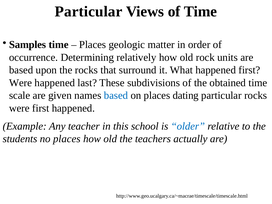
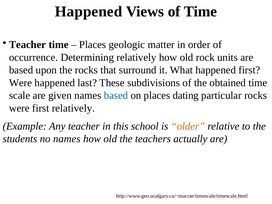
Particular: Particular -> Happened (89, 11)
Samples: Samples -> Teacher (28, 45)
first happened: happened -> relatively (73, 108)
older colour: blue -> orange (188, 126)
no places: places -> names (67, 139)
